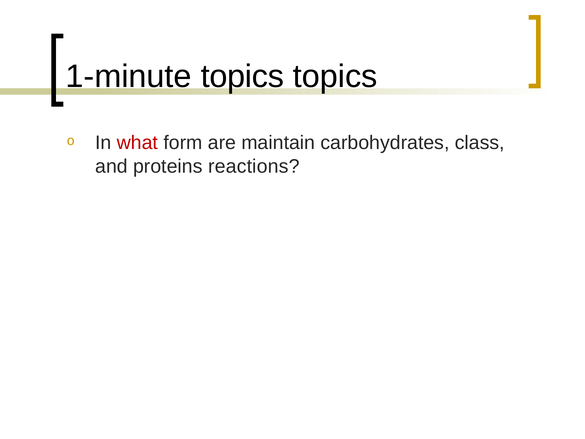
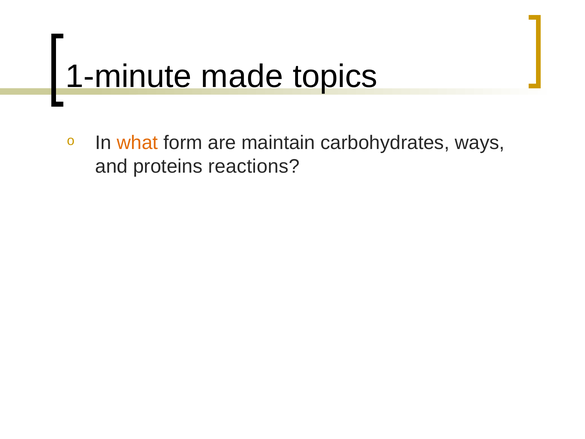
1-minute topics: topics -> made (242, 76)
what colour: red -> orange (137, 143)
class: class -> ways (480, 143)
